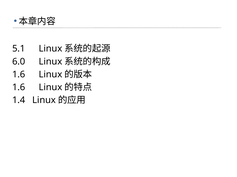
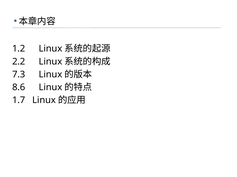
5.1: 5.1 -> 1.2 (19, 49)
6.0: 6.0 -> 2.2 (19, 62)
1.6: 1.6 -> 7.3 (19, 75)
1.6: 1.6 -> 8.6 (19, 88)
1.4: 1.4 -> 1.7 (19, 100)
